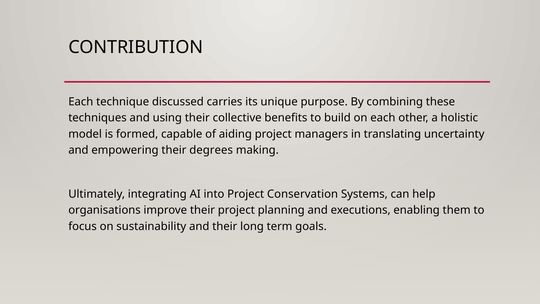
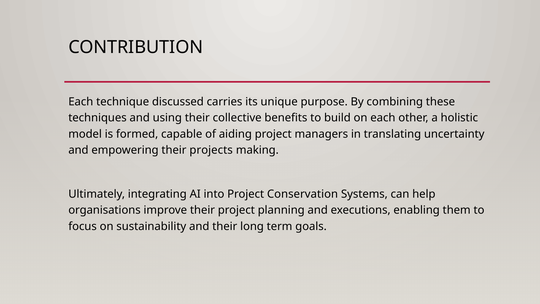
degrees: degrees -> projects (211, 150)
